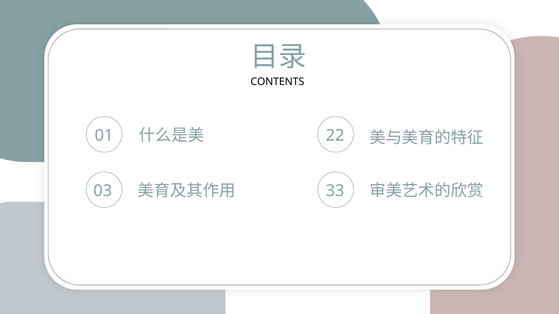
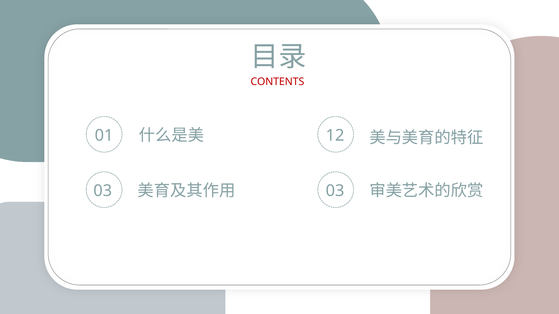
CONTENTS colour: black -> red (277, 82)
22: 22 -> 12 (335, 136)
33: 33 -> 03 (335, 191)
